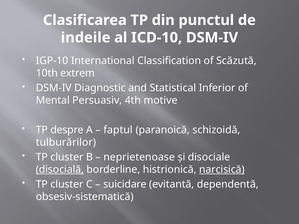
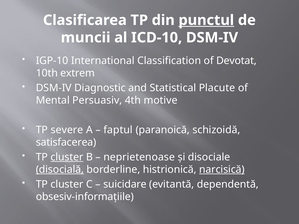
punctul underline: none -> present (206, 20)
indeile: indeile -> muncii (86, 38)
Scăzută: Scăzută -> Devotat (237, 61)
Inferior: Inferior -> Placute (217, 88)
despre: despre -> severe (67, 130)
tulburărilor: tulburărilor -> satisfacerea (66, 142)
cluster underline: none -> present (67, 157)
obsesiv-sistematică: obsesiv-sistematică -> obsesiv-informaţiile (85, 197)
